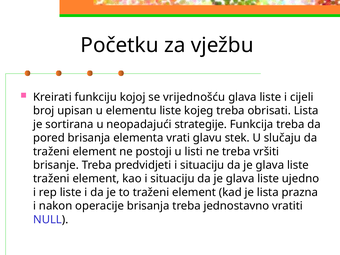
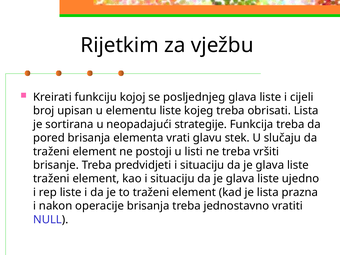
Početku: Početku -> Rijetkim (120, 45)
vrijednošću: vrijednošću -> posljednjeg (194, 97)
